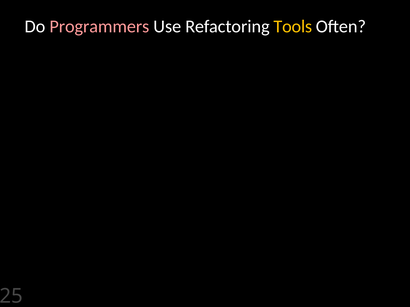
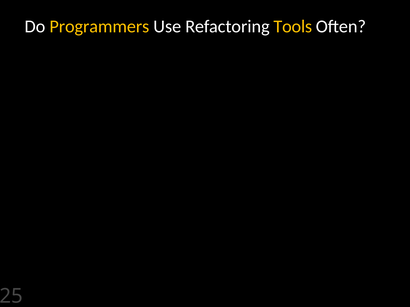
Programmers colour: pink -> yellow (99, 27)
